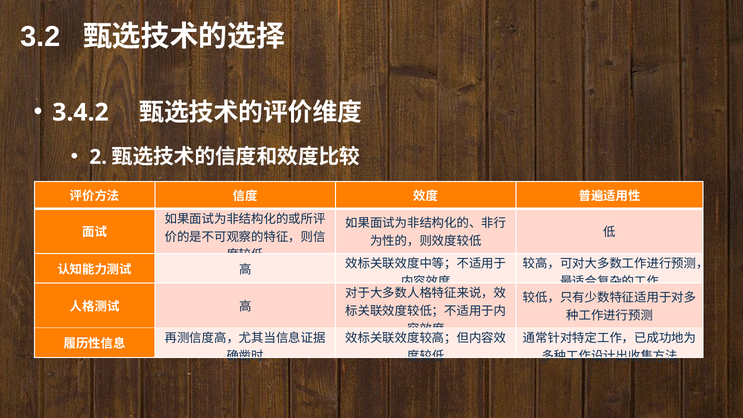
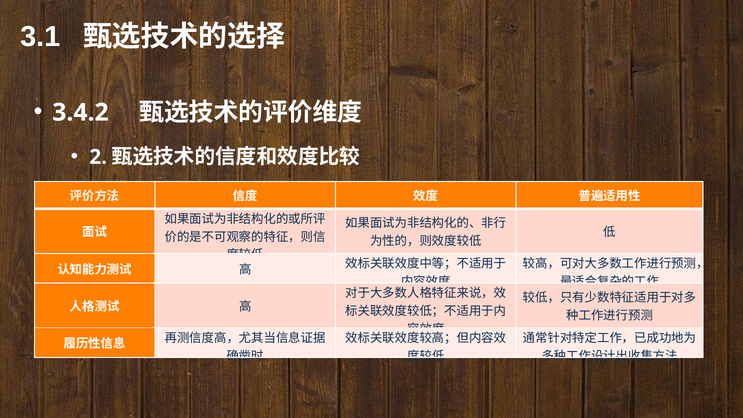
3.2: 3.2 -> 3.1 (40, 37)
